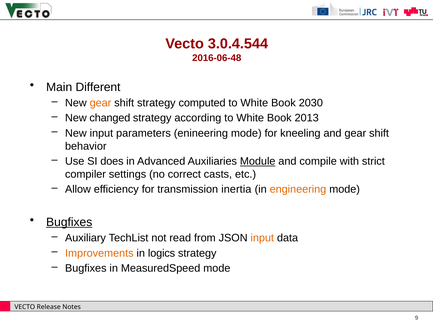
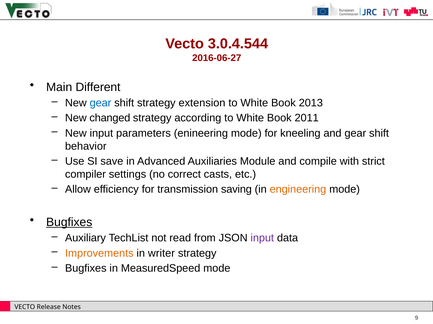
2016-06-48: 2016-06-48 -> 2016-06-27 (217, 58)
gear colour: orange -> blue (101, 103)
computed: computed -> extension (202, 103)
2030: 2030 -> 2013 (311, 103)
2013: 2013 -> 2011 (307, 118)
does: does -> save (112, 162)
Module underline: present -> none (258, 162)
inertia: inertia -> saving (236, 190)
input colour: orange -> purple (262, 239)
logics: logics -> writer (161, 254)
